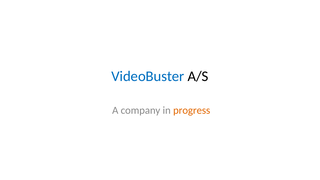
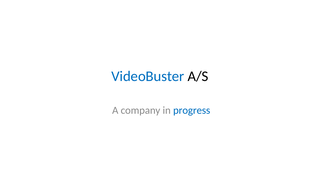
progress colour: orange -> blue (192, 110)
